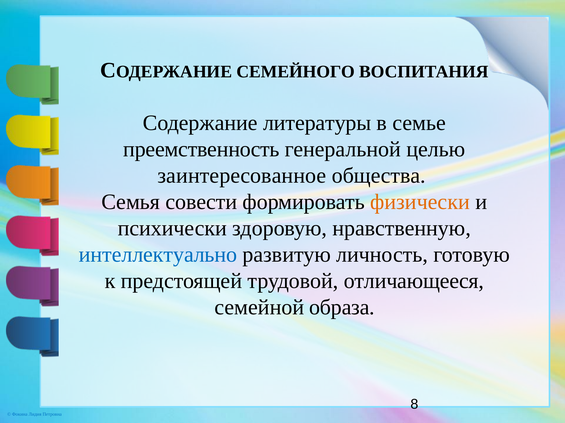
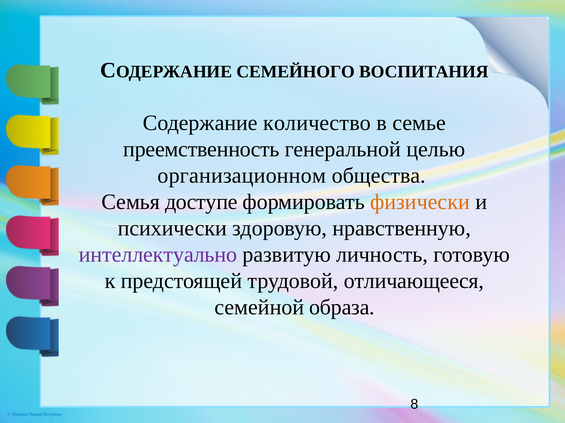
литературы: литературы -> количество (317, 123)
заинтересованное: заинтересованное -> организационном (242, 176)
совести: совести -> доступе (201, 202)
интеллектуально colour: blue -> purple (158, 255)
